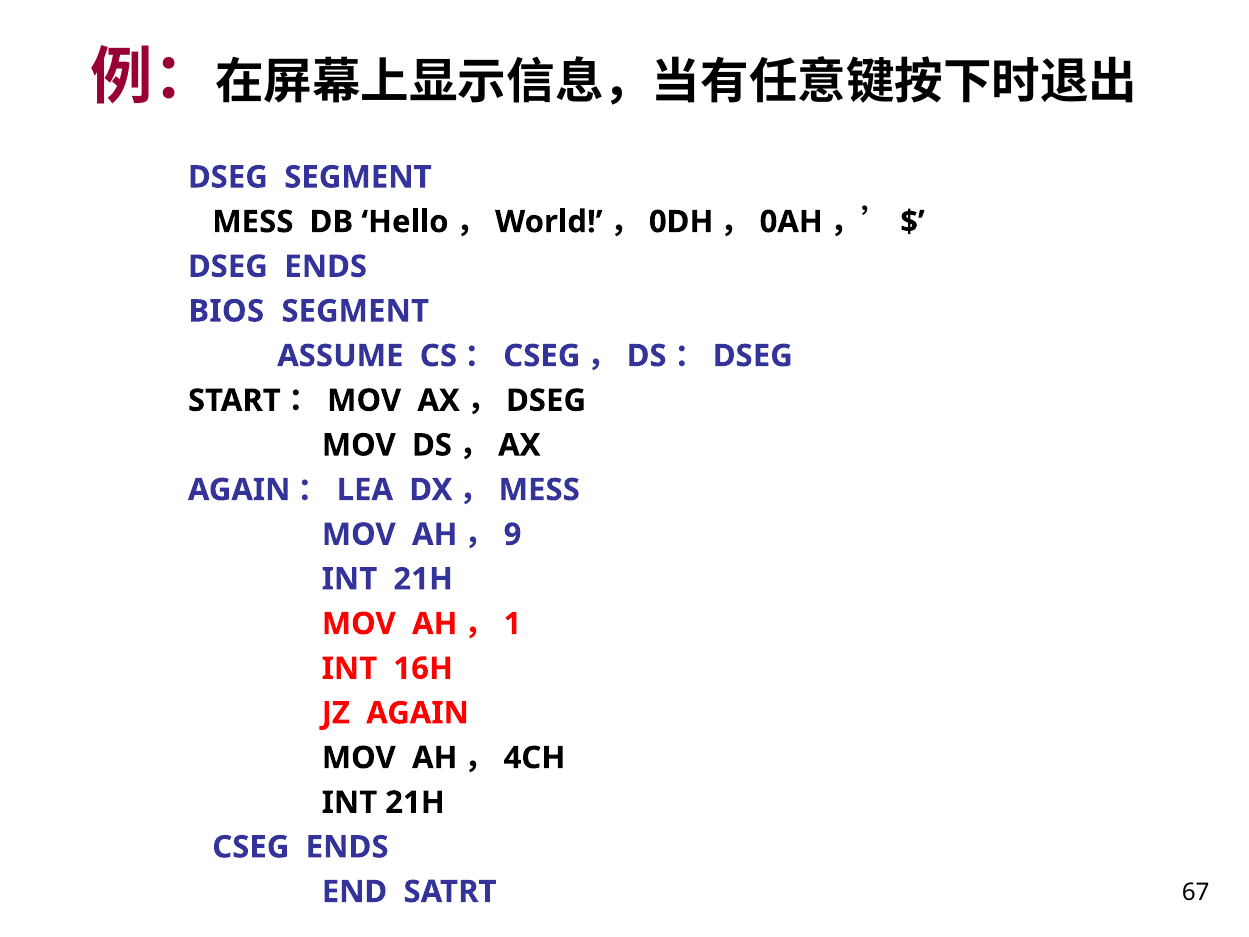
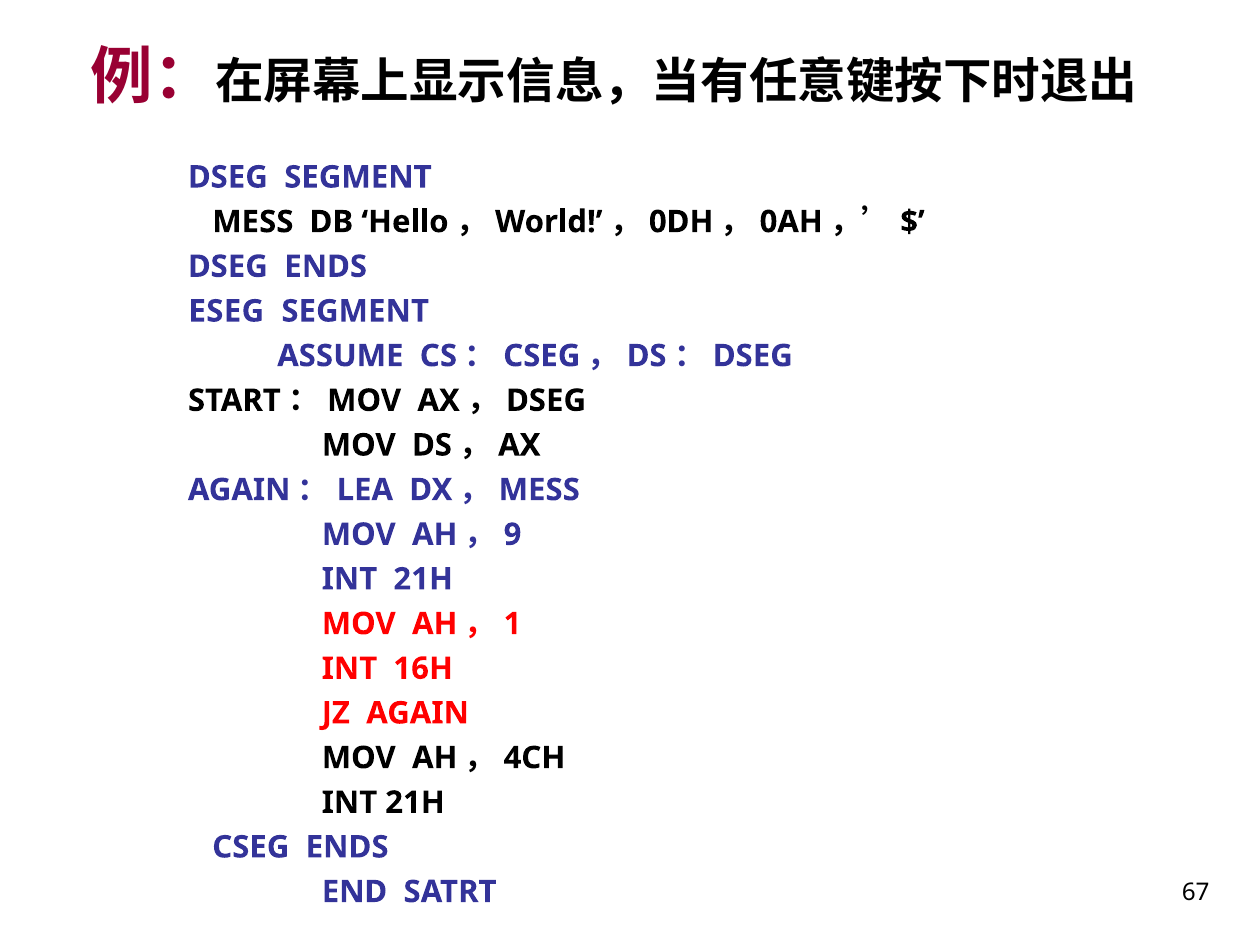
BIOS: BIOS -> ESEG (226, 311)
